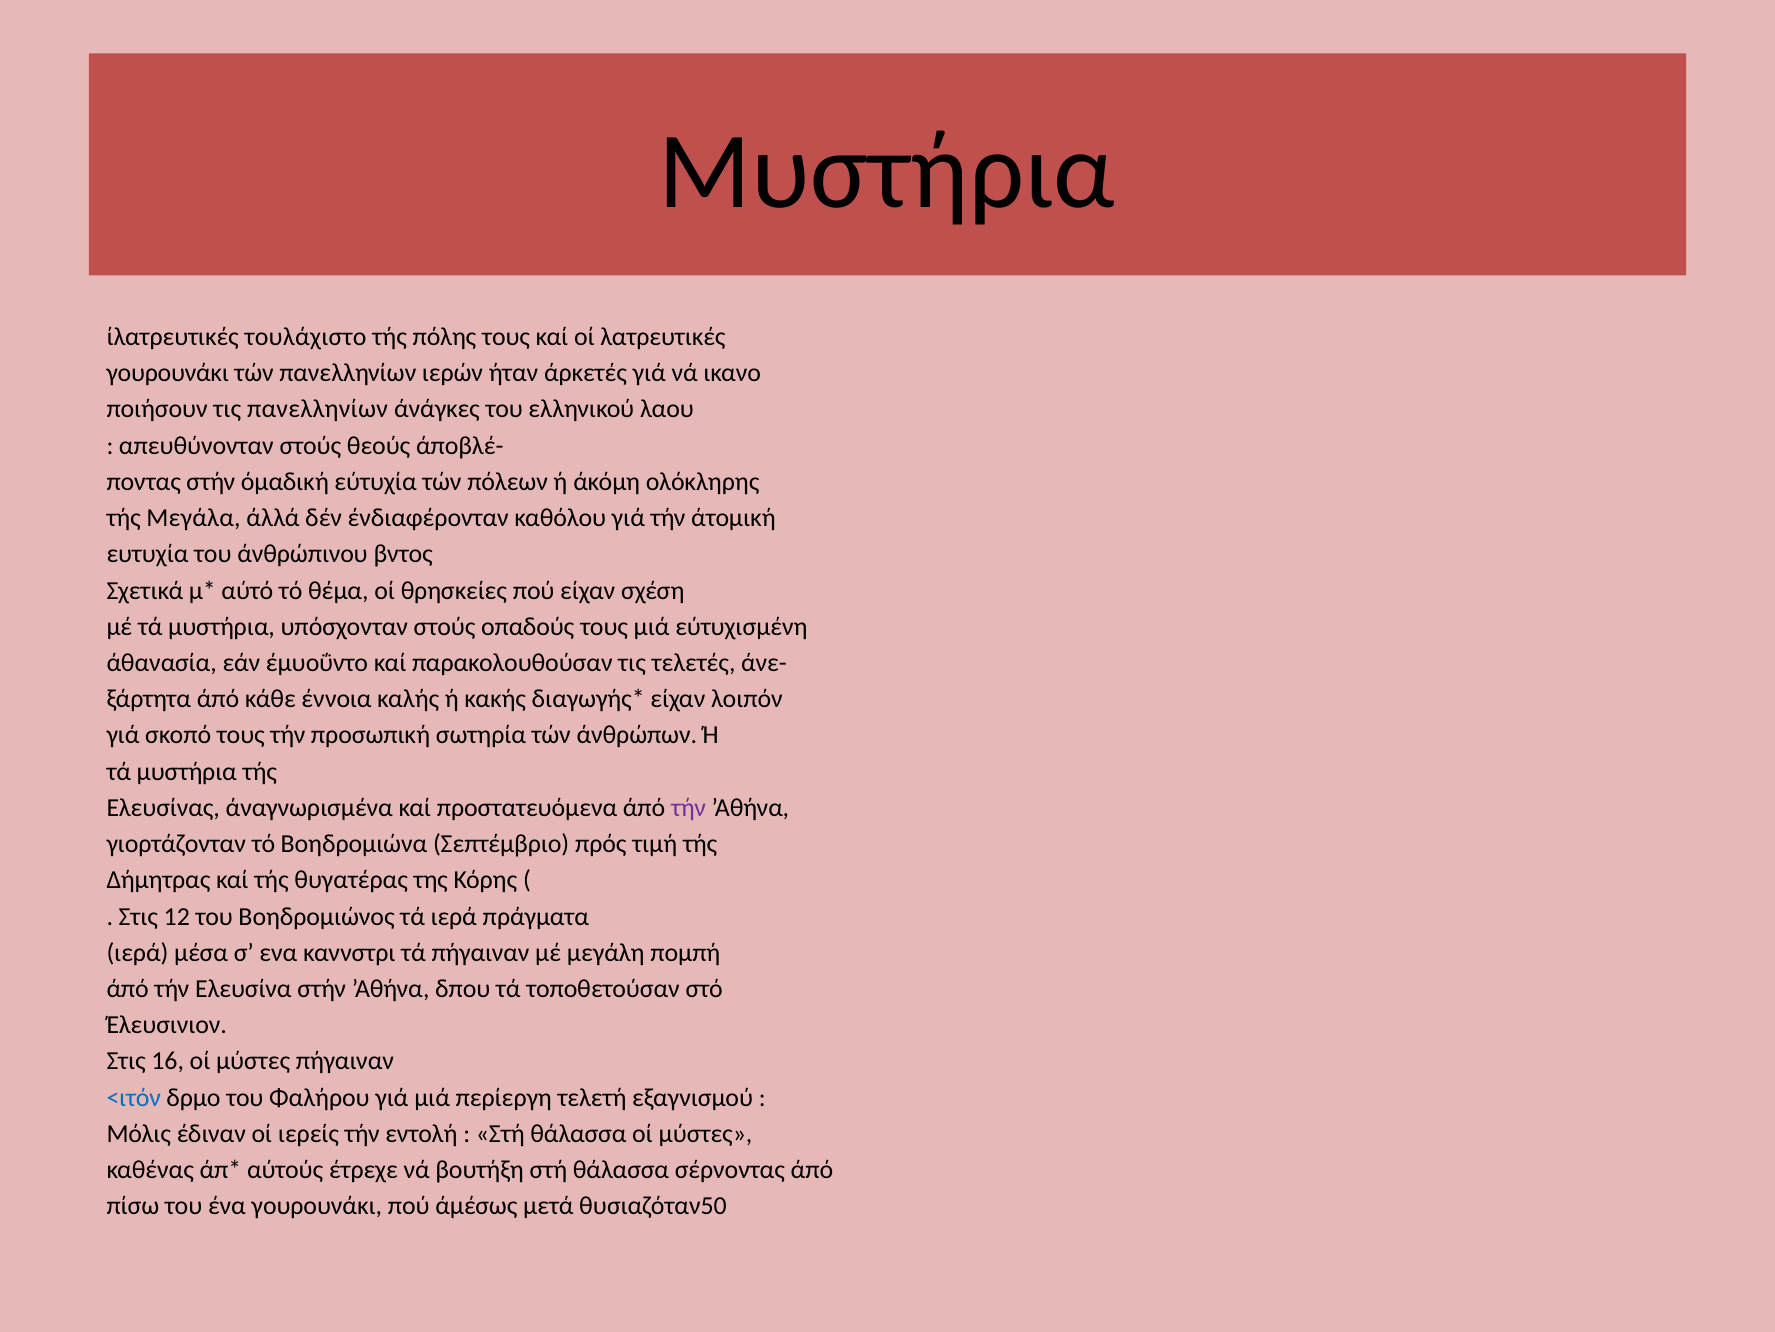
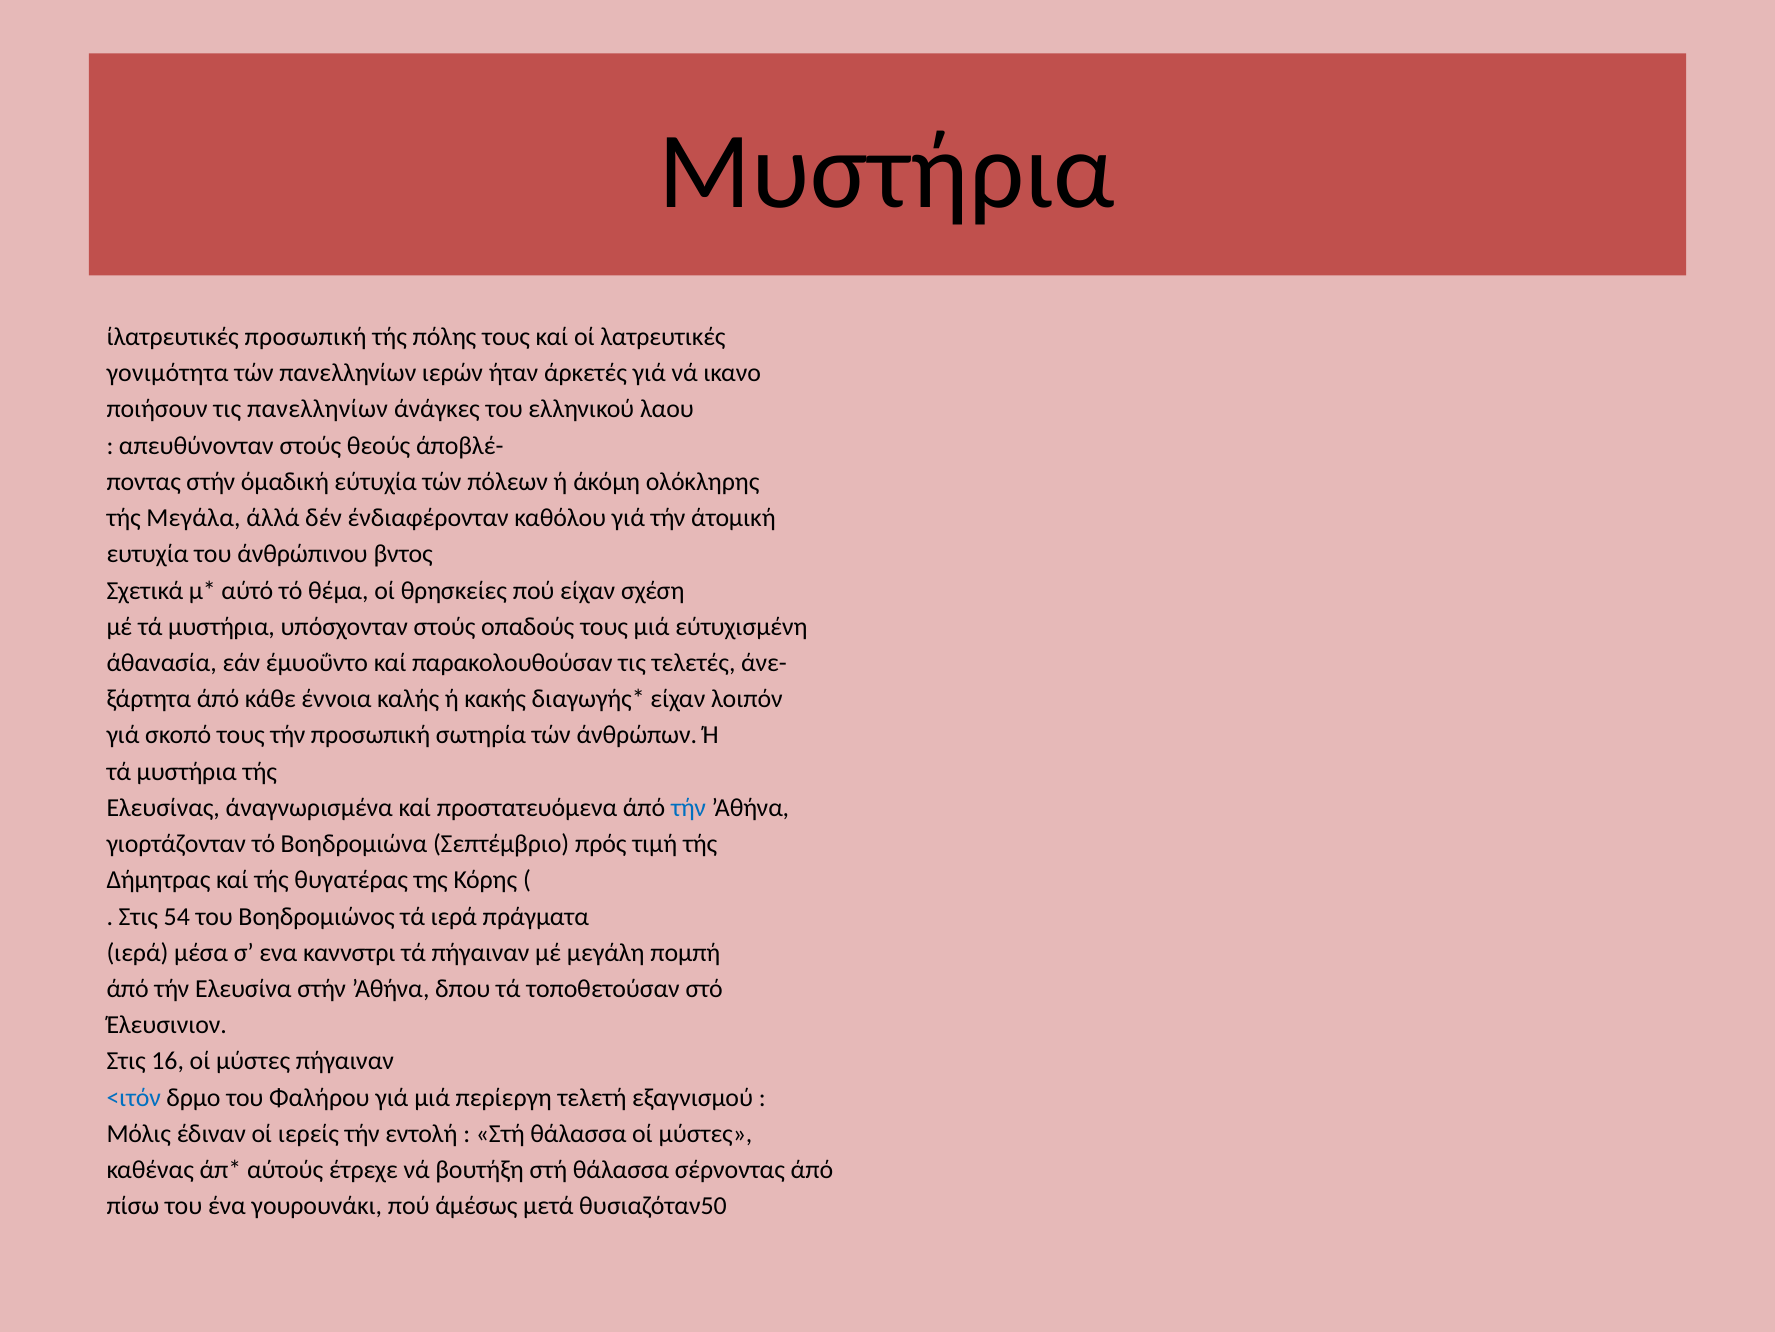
ίλατρευτικές τουλάχιστο: τουλάχιστο -> προσωπική (306, 337)
γουρουνάκι: γουρουνάκι -> γονιμότητα (168, 373)
τήν colour: purple -> blue (689, 807)
12: 12 -> 54 (177, 916)
